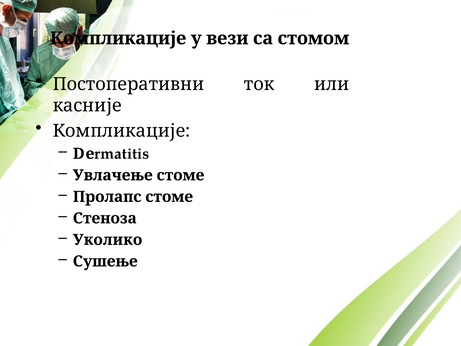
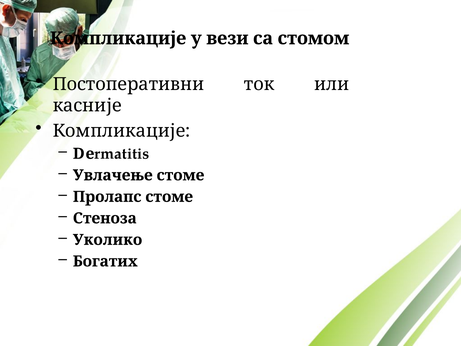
Сушење: Сушење -> Богатих (105, 261)
